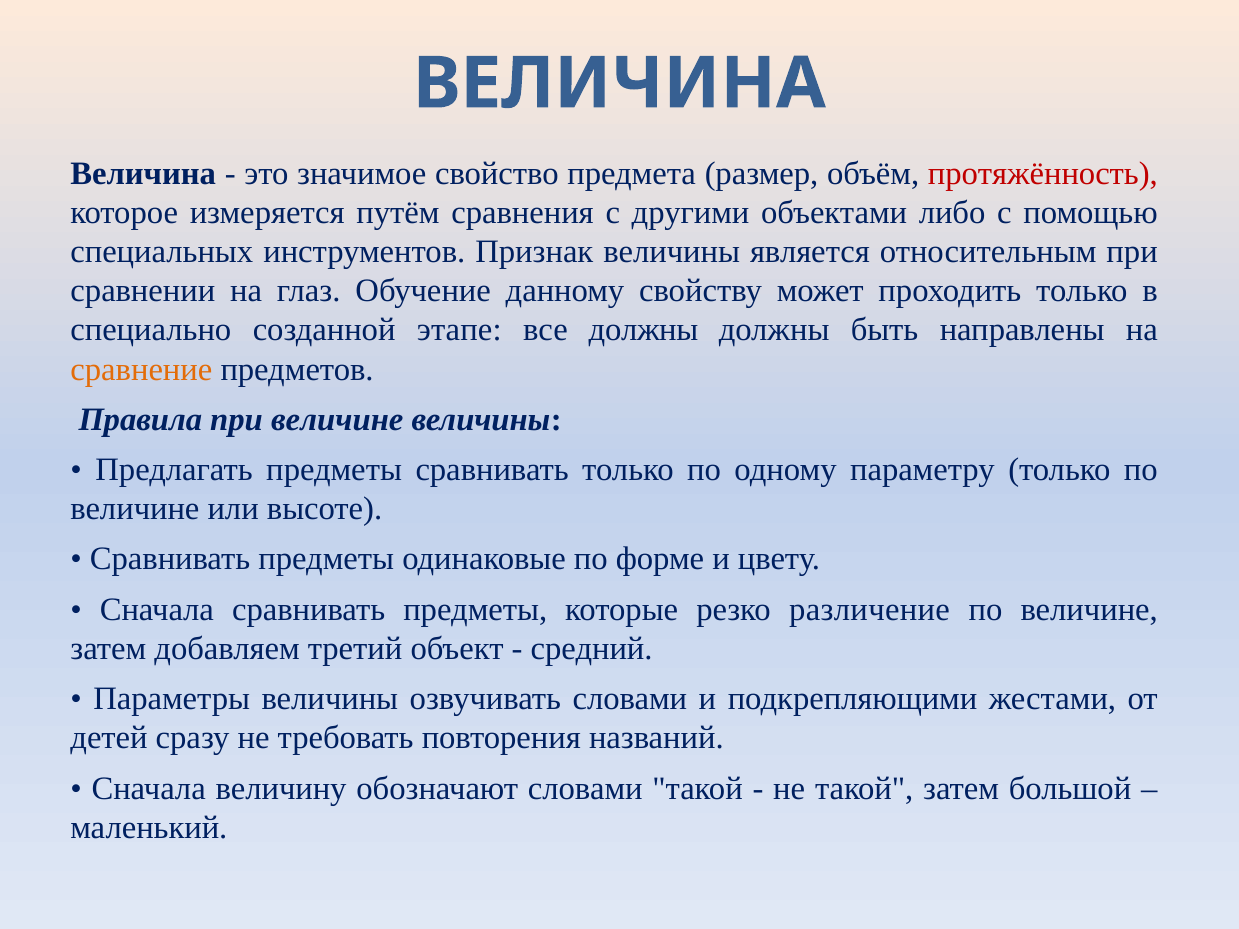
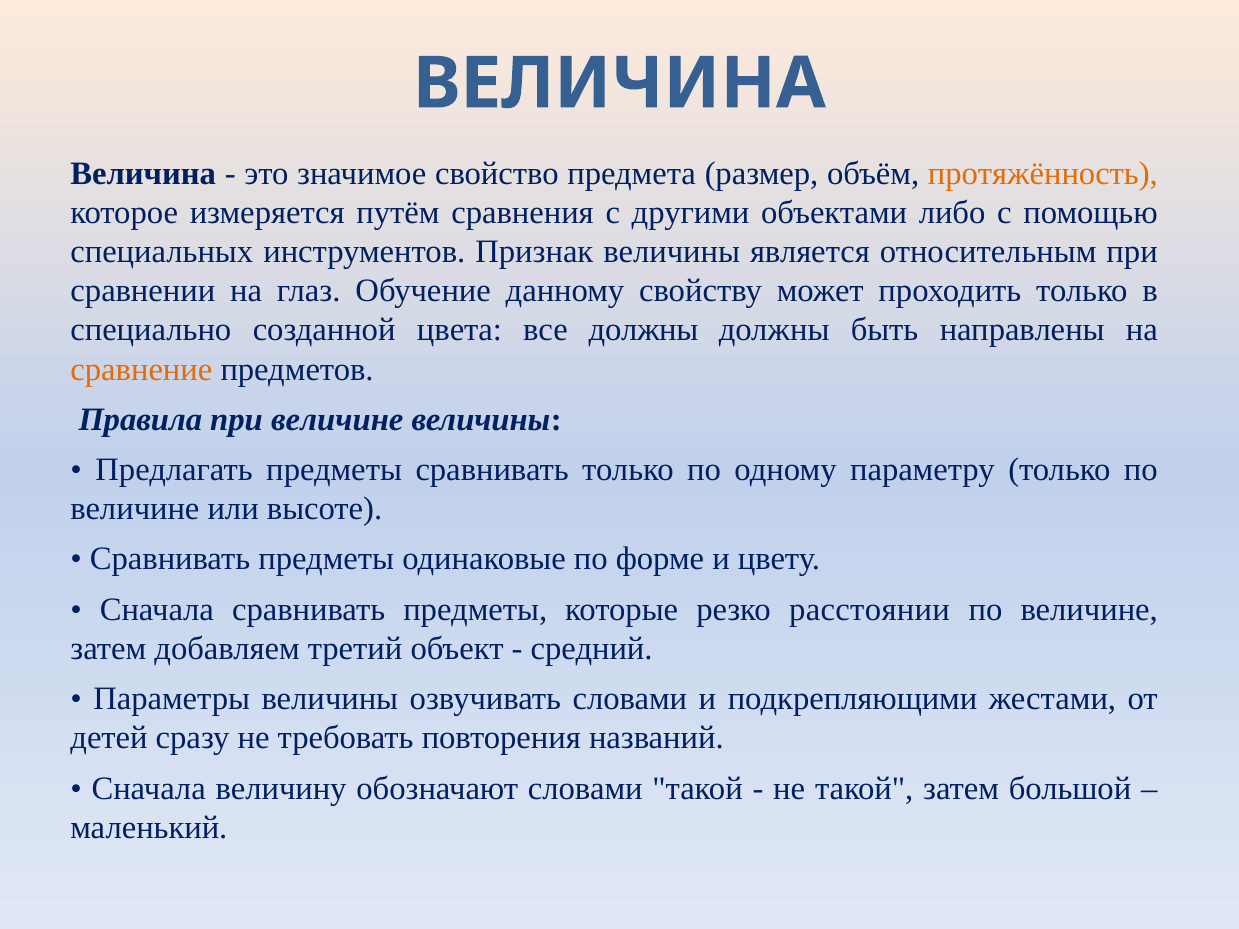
протяжённость colour: red -> orange (1043, 173)
этапе: этапе -> цвета (459, 330)
различение: различение -> расстоянии (870, 610)
